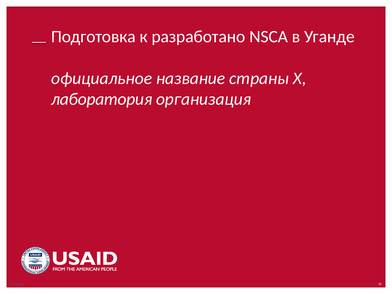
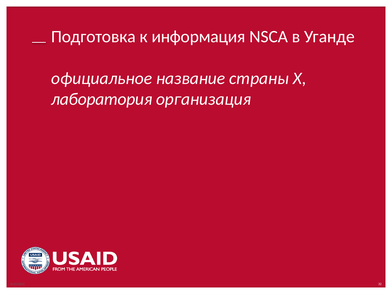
разработано: разработано -> информация (198, 37)
